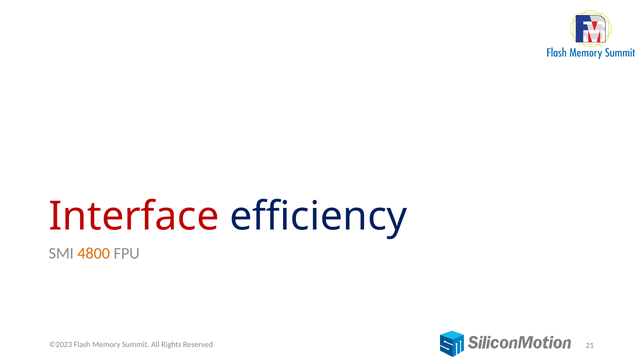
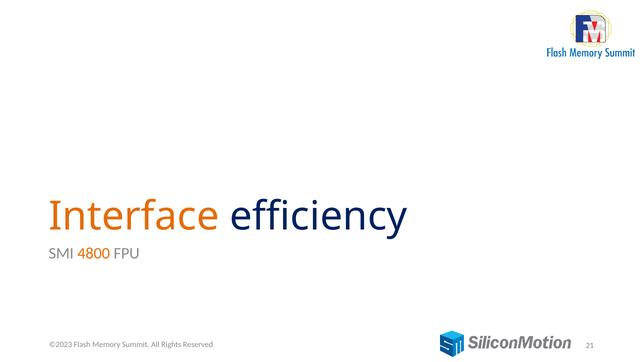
Interface colour: red -> orange (134, 216)
